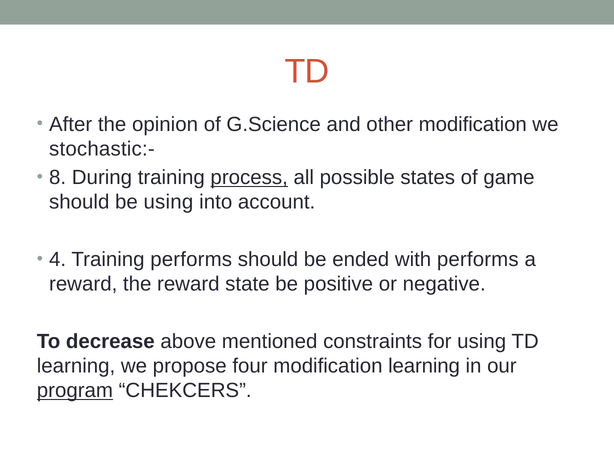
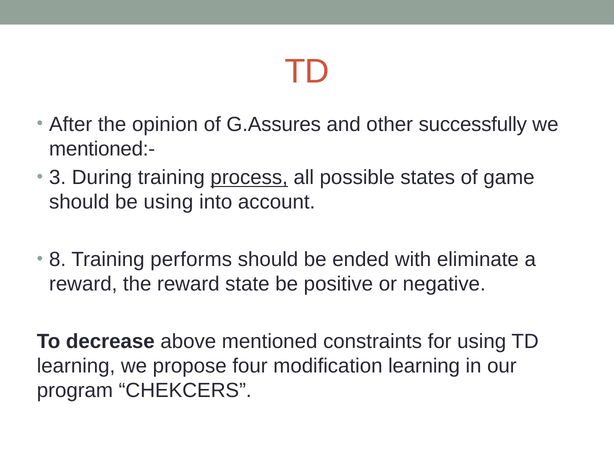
G.Science: G.Science -> G.Assures (274, 124)
other modification: modification -> successfully (473, 124)
stochastic:-: stochastic:- -> mentioned:- (102, 149)
8: 8 -> 3 (58, 177)
4: 4 -> 8 (58, 259)
with performs: performs -> eliminate (478, 259)
program underline: present -> none (75, 390)
